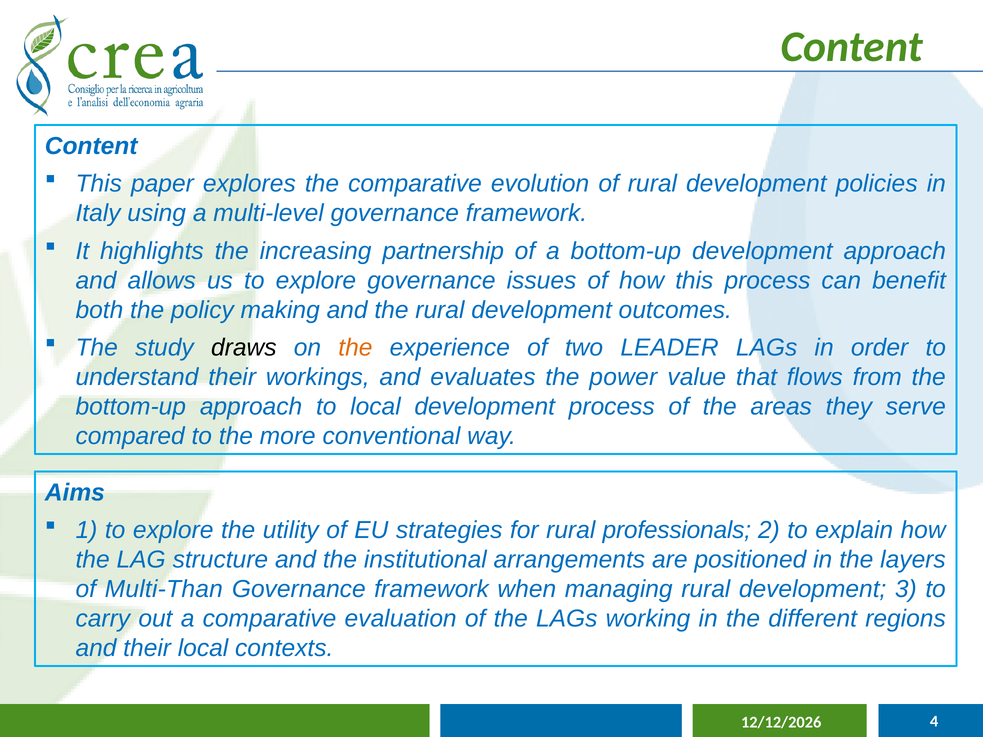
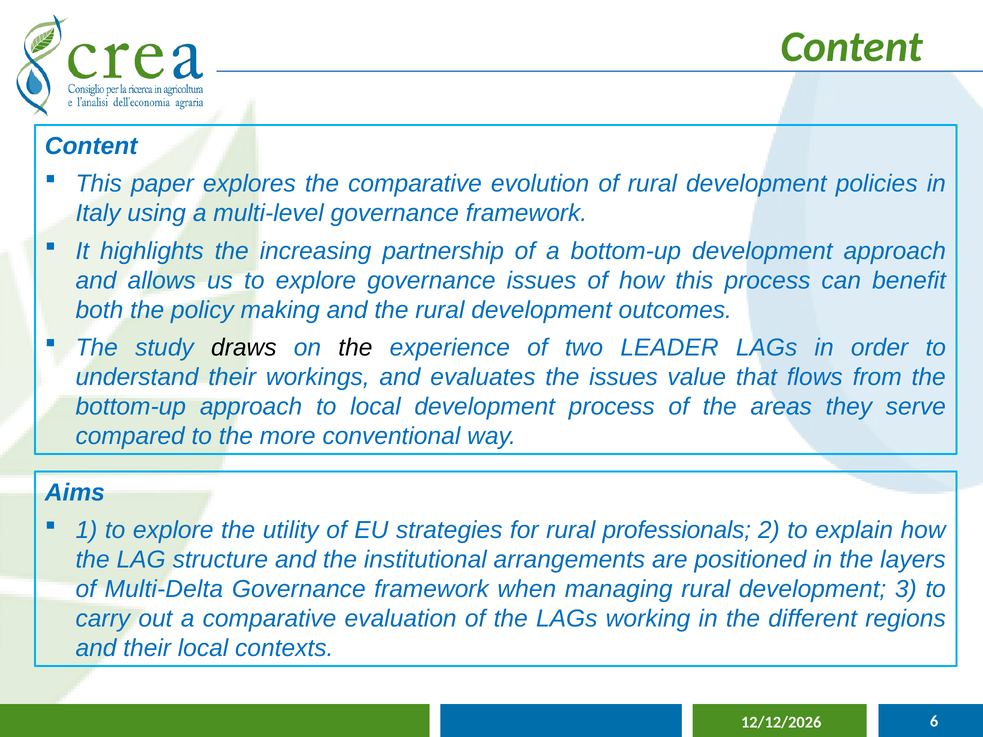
the colour: orange -> black (355, 348)
the power: power -> issues (624, 377)
Multi-Than: Multi-Than -> Multi-Delta (164, 589)
4: 4 -> 6 (934, 721)
